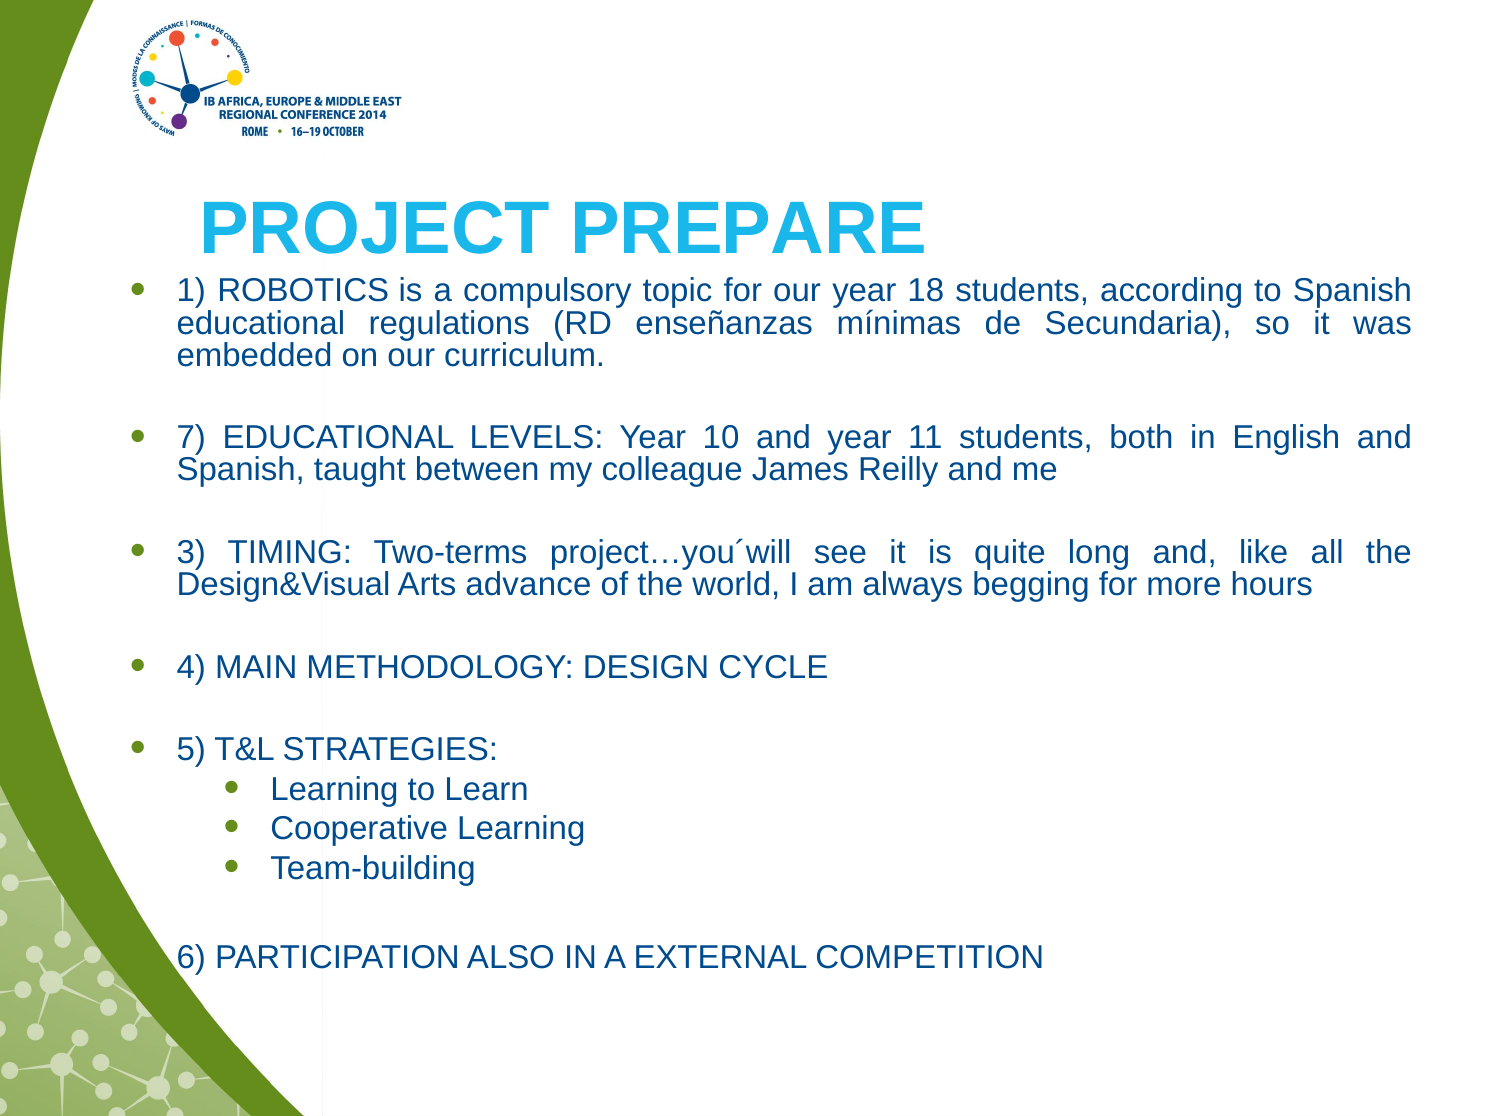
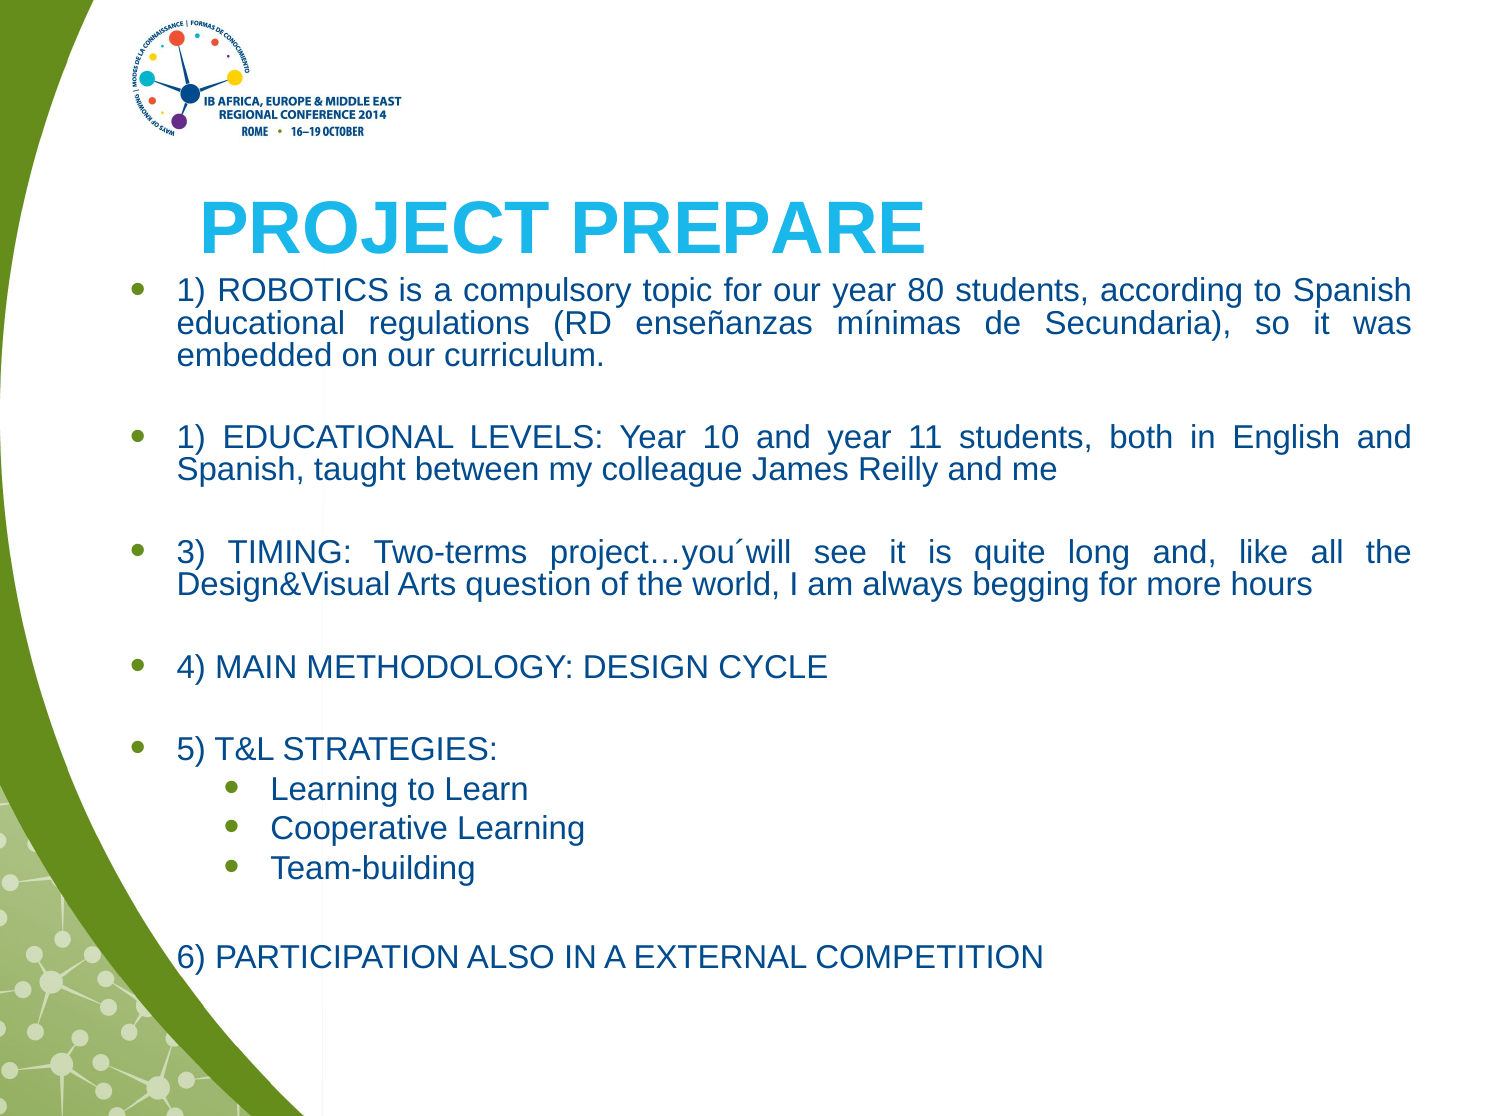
18: 18 -> 80 (926, 291)
7: 7 -> 1 (191, 438)
advance: advance -> question (528, 585)
